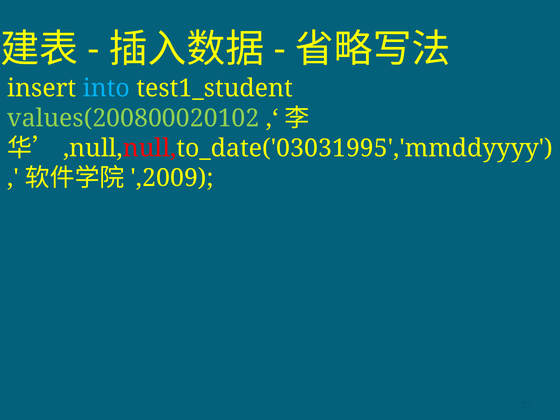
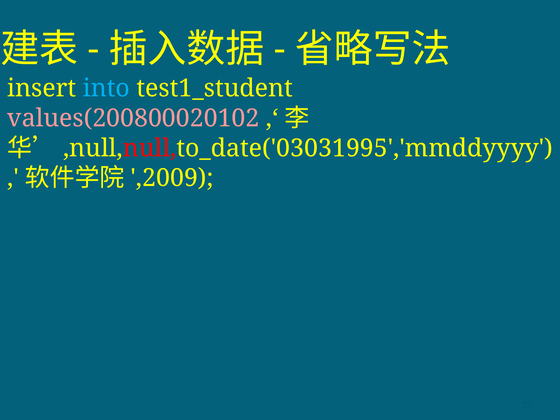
values(200800020102 colour: light green -> pink (133, 118)
